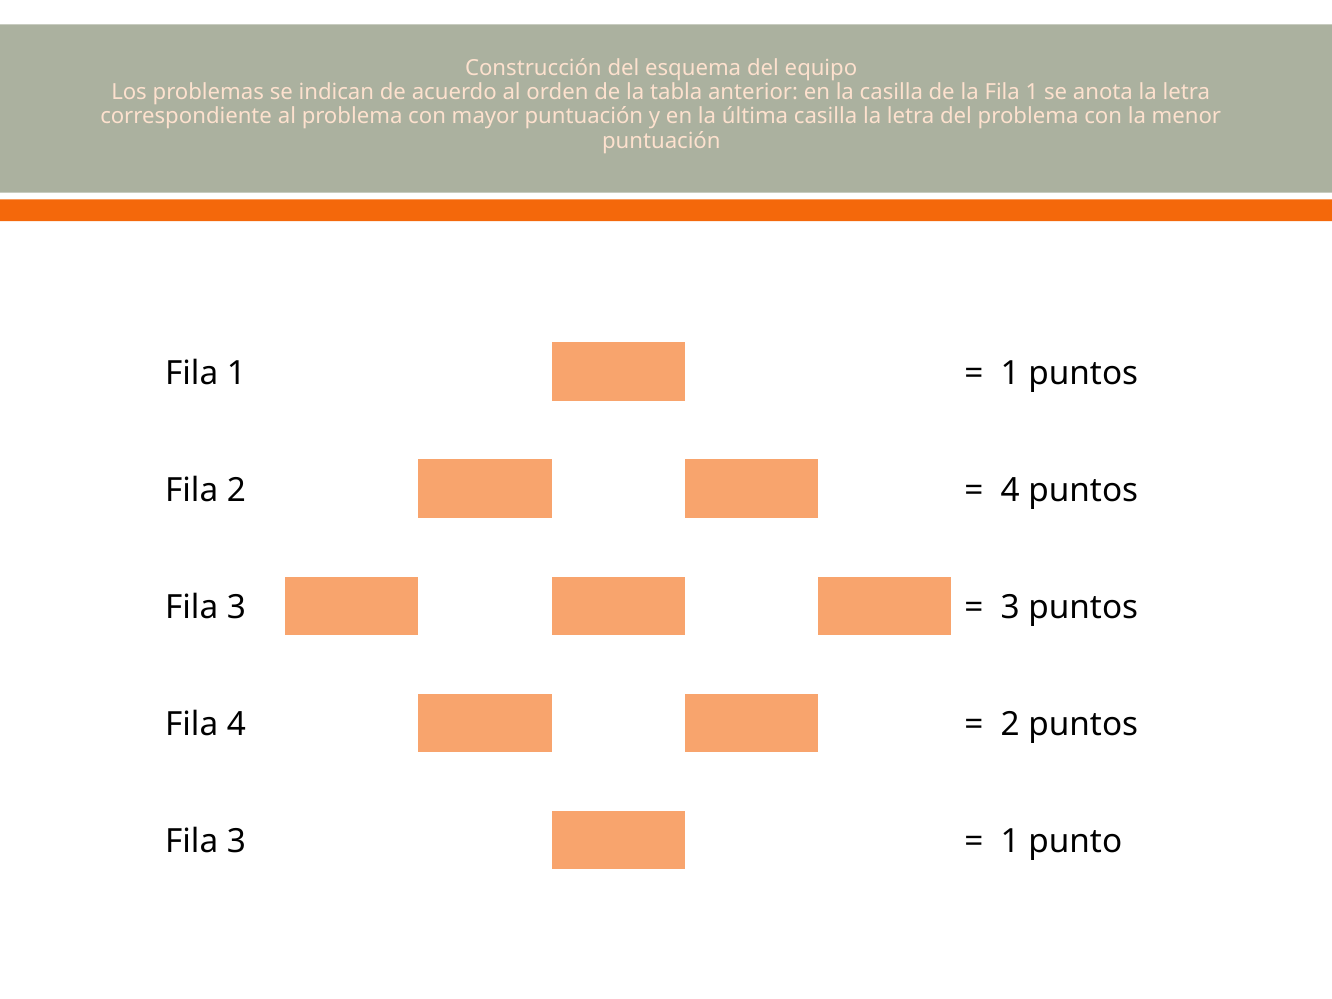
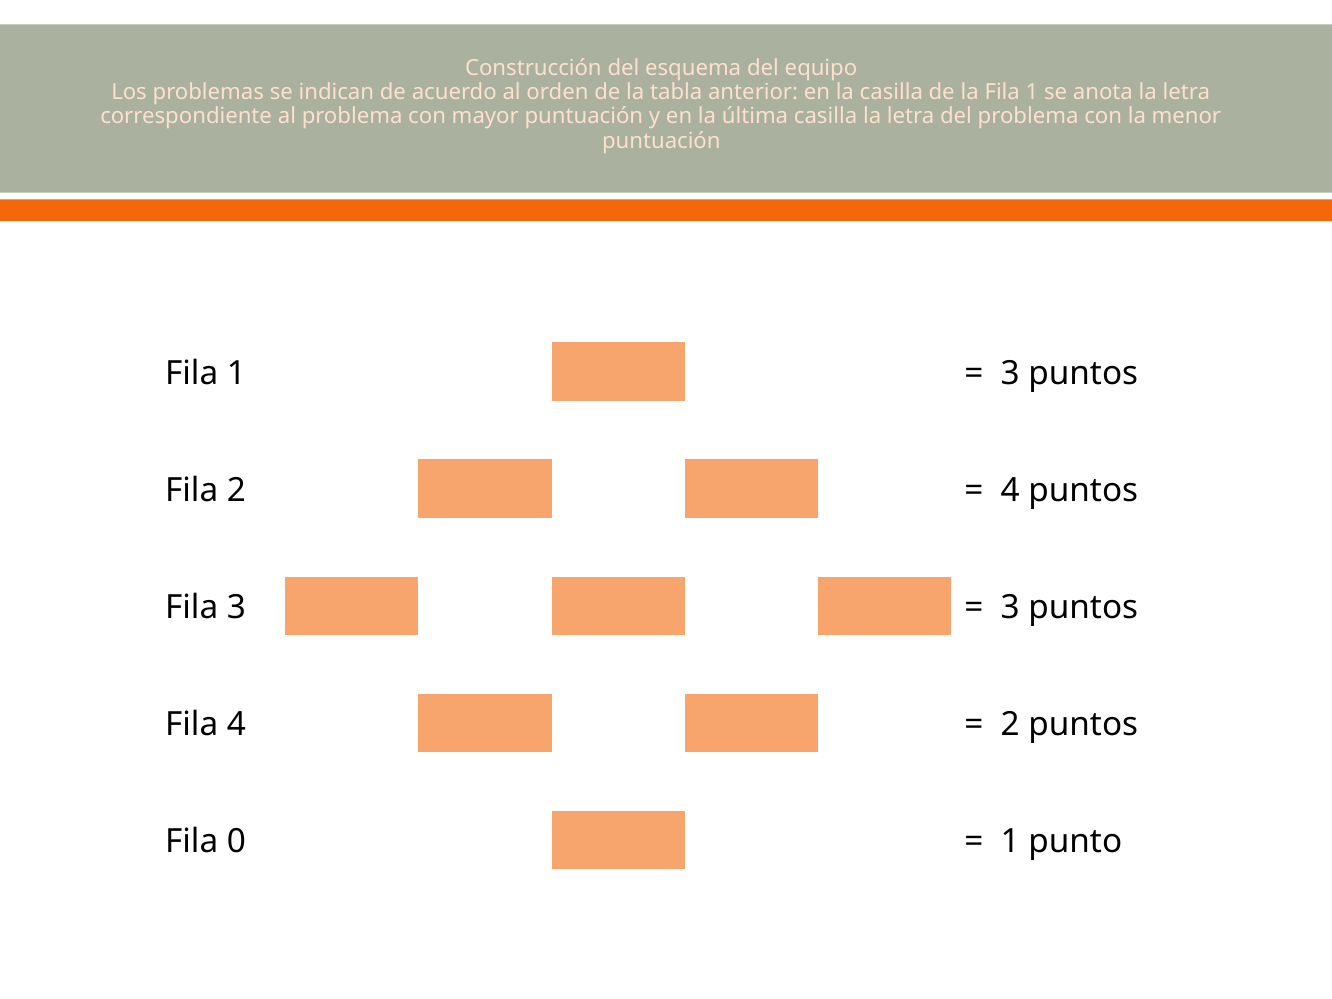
1: 1 -> 3 (1010, 373)
3: 3 -> 0 (236, 842)
